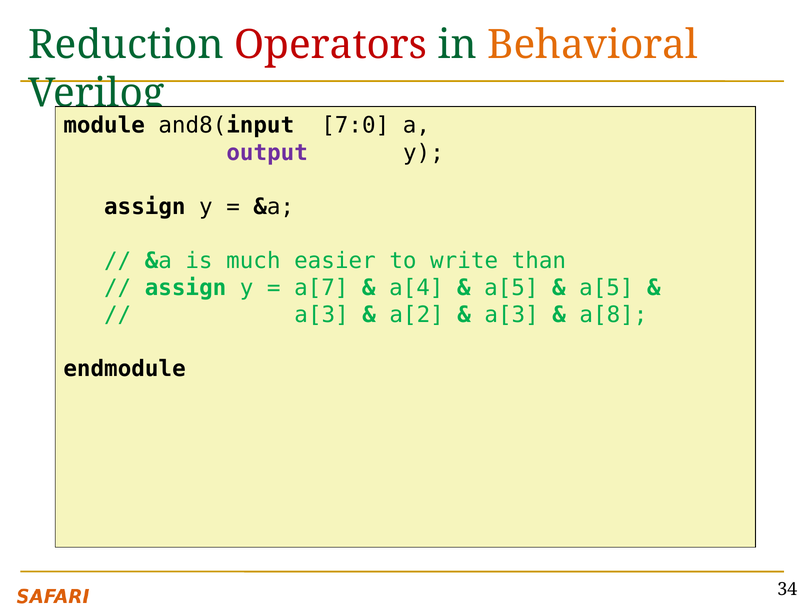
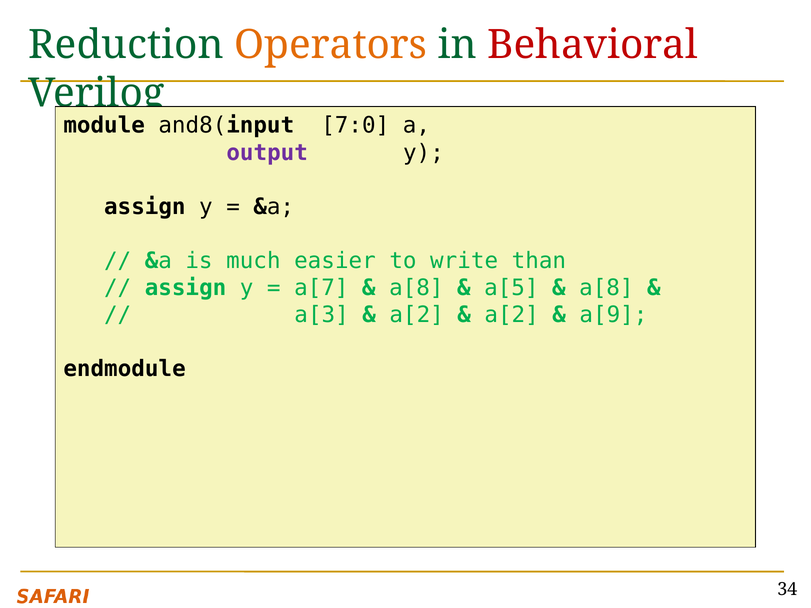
Operators colour: red -> orange (331, 45)
Behavioral colour: orange -> red (593, 45)
a[4: a[4 -> a[8 (416, 288)
a[5: a[5 -> a[8 (606, 288)
a[3: a[3 -> a[2 (512, 315)
a[8: a[8 -> a[9 (613, 315)
